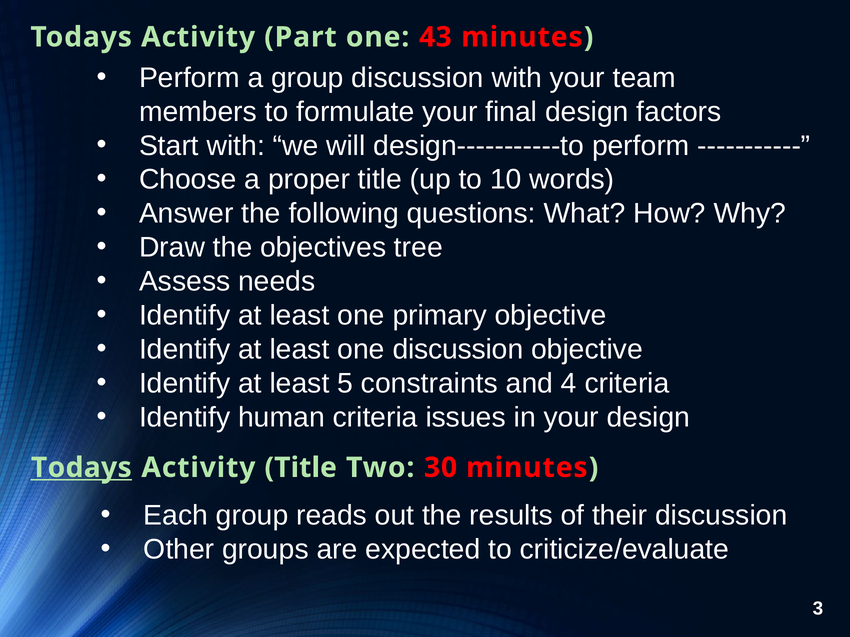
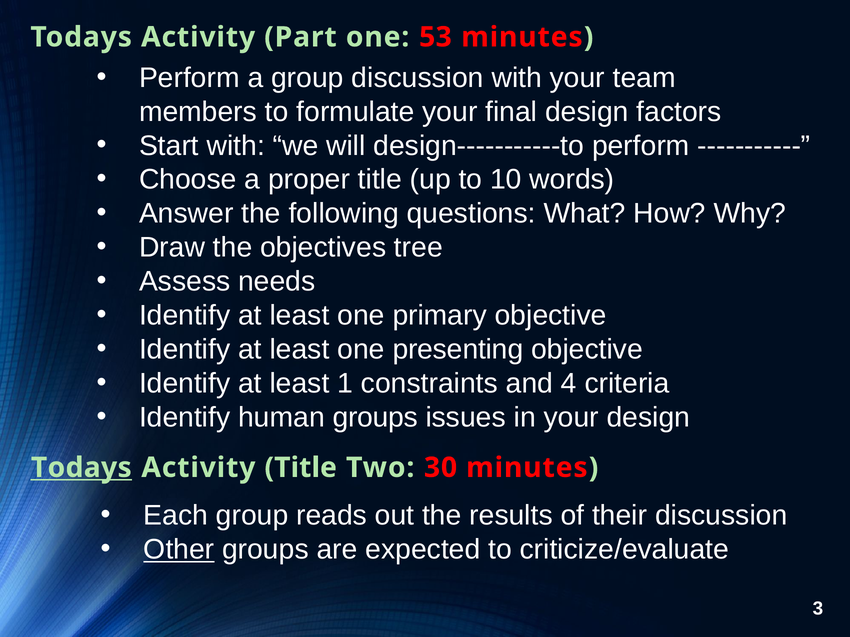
43: 43 -> 53 (435, 37)
one discussion: discussion -> presenting (458, 350)
5: 5 -> 1 (345, 384)
human criteria: criteria -> groups (375, 418)
Other underline: none -> present (179, 550)
